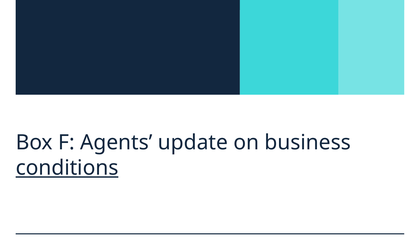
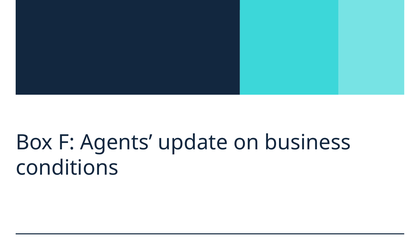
conditions underline: present -> none (67, 167)
